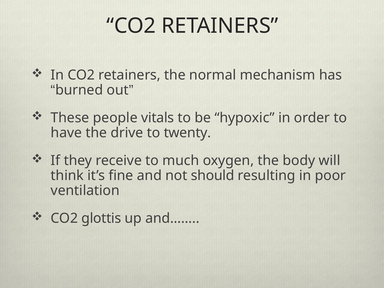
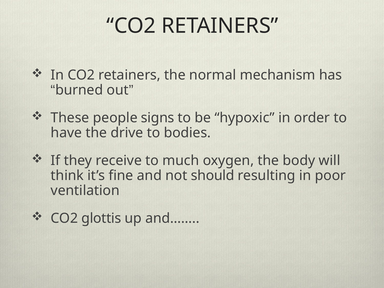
vitals: vitals -> signs (158, 118)
twenty: twenty -> bodies (187, 133)
